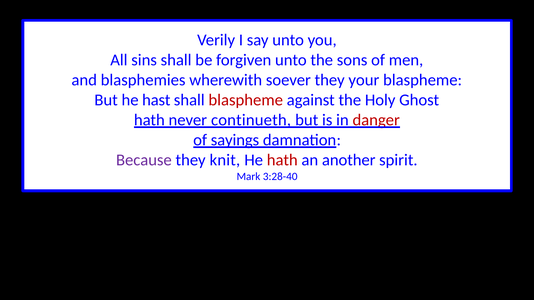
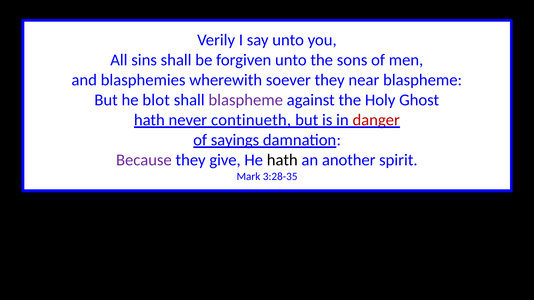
your: your -> near (364, 80)
hast: hast -> blot (156, 100)
blaspheme colour: red -> purple (246, 100)
knit: knit -> give (225, 160)
hath colour: red -> black (282, 160)
3:28-40: 3:28-40 -> 3:28-35 (280, 177)
